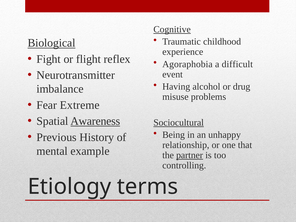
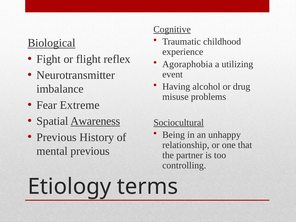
difficult: difficult -> utilizing (237, 64)
mental example: example -> previous (90, 151)
partner underline: present -> none (190, 155)
